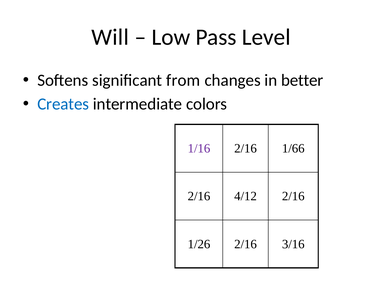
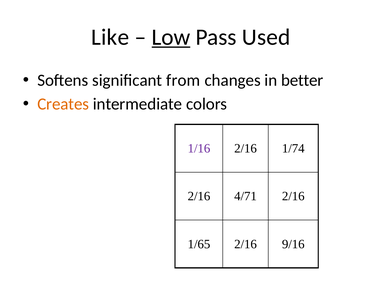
Will: Will -> Like (110, 37)
Low underline: none -> present (171, 37)
Level: Level -> Used (266, 37)
Creates colour: blue -> orange (63, 104)
1/66: 1/66 -> 1/74 (293, 148)
4/12: 4/12 -> 4/71 (246, 196)
1/26: 1/26 -> 1/65 (199, 244)
3/16: 3/16 -> 9/16 (293, 244)
